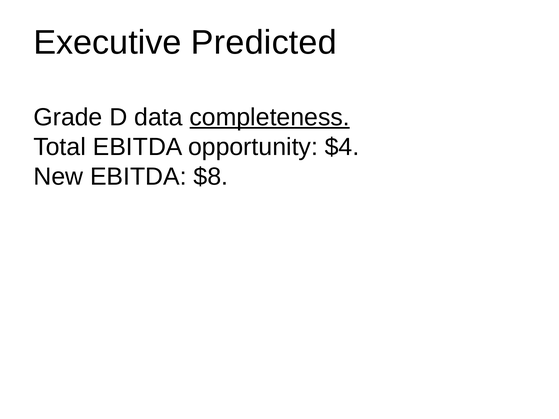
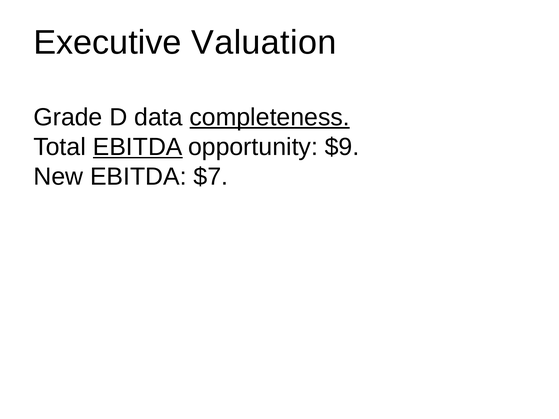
Predicted: Predicted -> Valuation (264, 42)
EBITDA underline: none -> present (138, 147)
$4: $4 -> $9 (342, 147)
$8: $8 -> $7 (211, 177)
